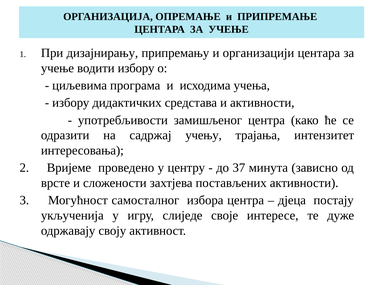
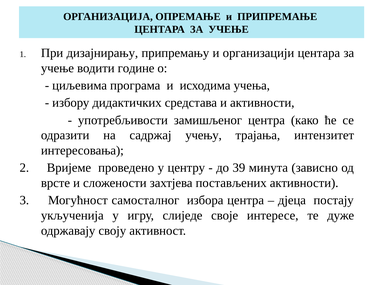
водити избору: избору -> године (136, 68)
37: 37 -> 39 (239, 168)
